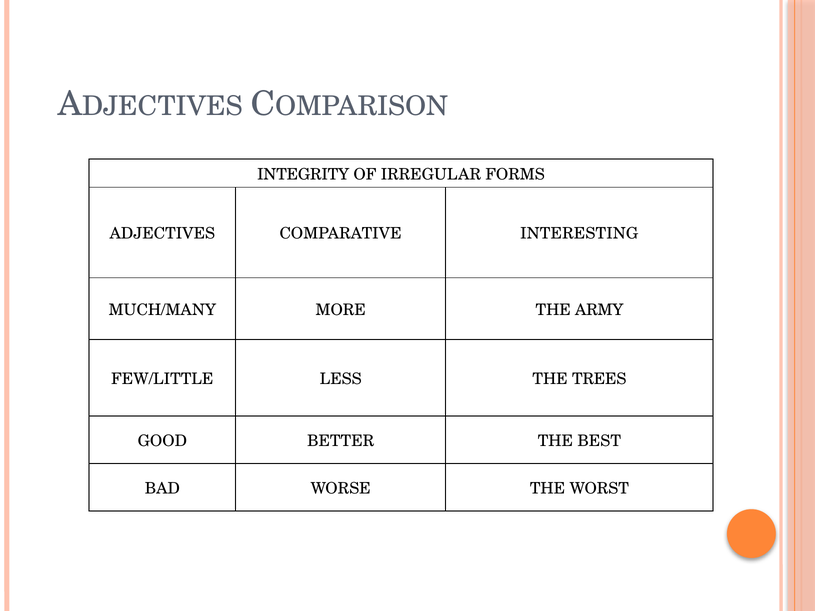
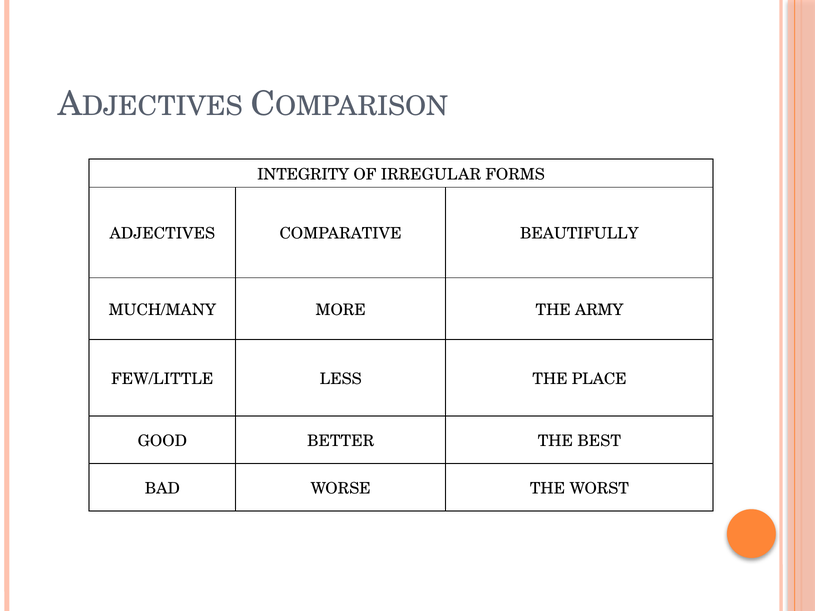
INTERESTING: INTERESTING -> BEAUTIFULLY (579, 234)
TREES: TREES -> PLACE (599, 379)
